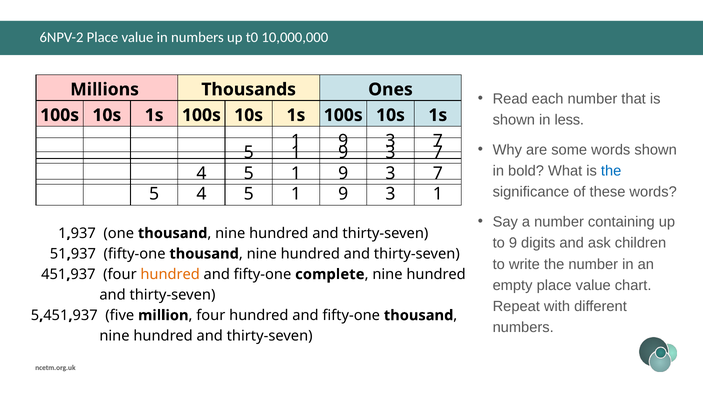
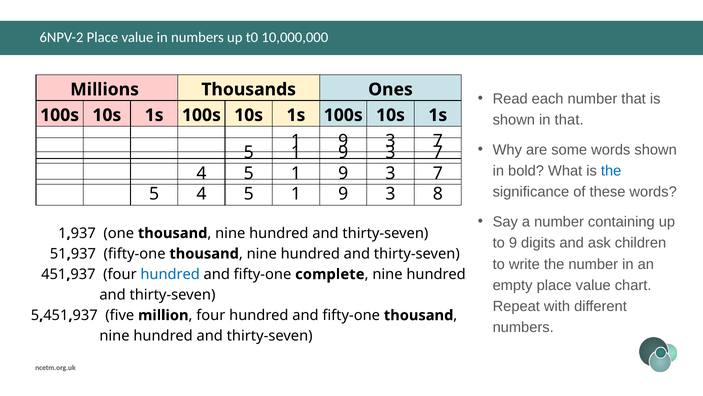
in less: less -> that (569, 120)
3 1: 1 -> 8 (438, 194)
hundred colour: orange -> blue (170, 274)
